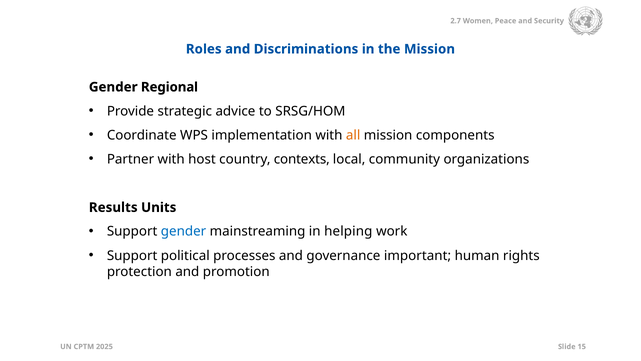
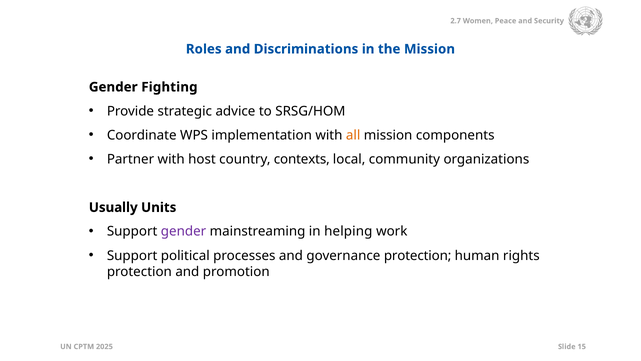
Regional: Regional -> Fighting (169, 87)
Results: Results -> Usually (113, 207)
gender colour: blue -> purple (184, 231)
governance important: important -> protection (418, 255)
